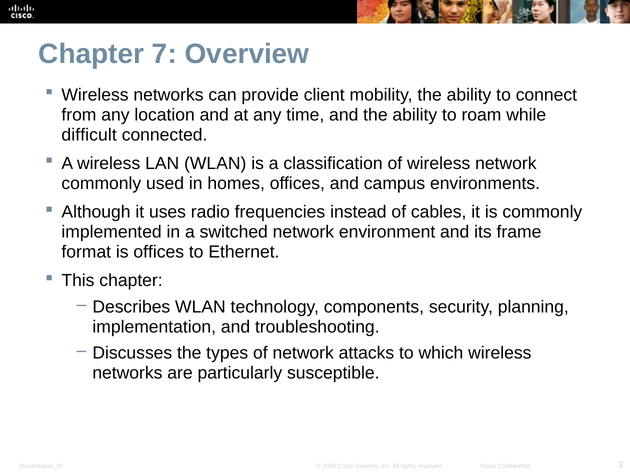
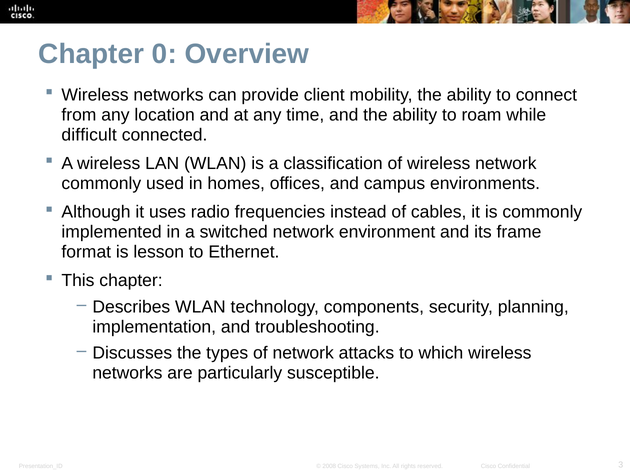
7: 7 -> 0 (164, 54)
is offices: offices -> lesson (159, 252)
